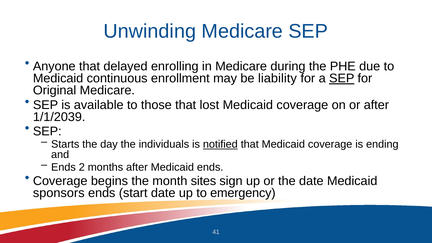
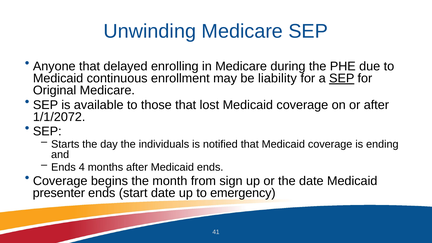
1/1/2039: 1/1/2039 -> 1/1/2072 (59, 117)
notified underline: present -> none (220, 144)
2: 2 -> 4 (82, 167)
sites: sites -> from (203, 181)
sponsors: sponsors -> presenter (59, 193)
